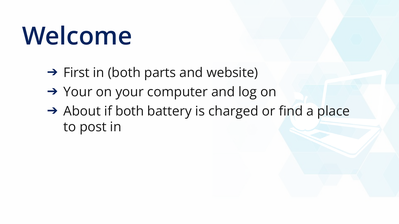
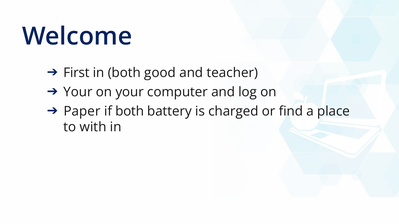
parts: parts -> good (160, 73)
website: website -> teacher (232, 73)
About: About -> Paper (82, 111)
post: post -> with (93, 127)
